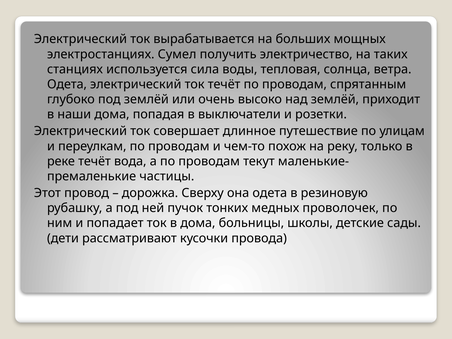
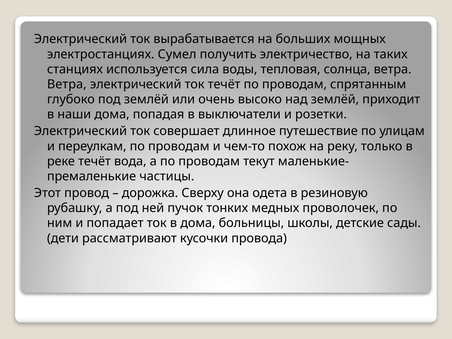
Одета: Одета -> Ветра (67, 84)
